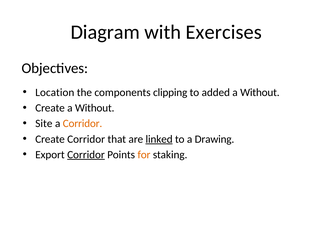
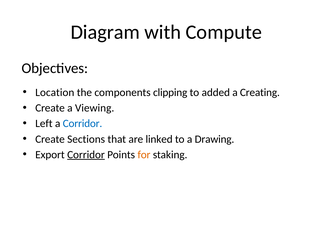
Exercises: Exercises -> Compute (224, 32)
Without: Without -> Creating (260, 92)
Create a Without: Without -> Viewing (95, 108)
Site: Site -> Left (44, 123)
Corridor colour: orange -> blue (83, 123)
Create Corridor: Corridor -> Sections (86, 139)
linked underline: present -> none (159, 139)
